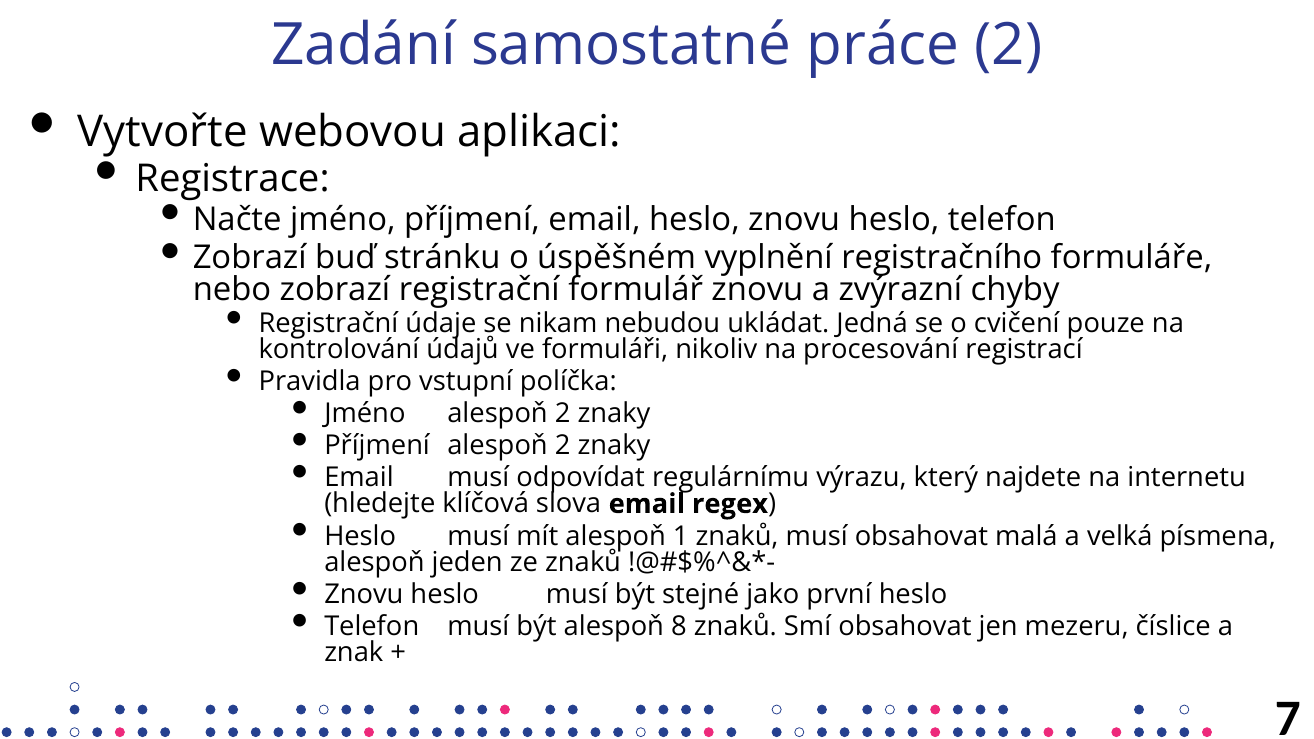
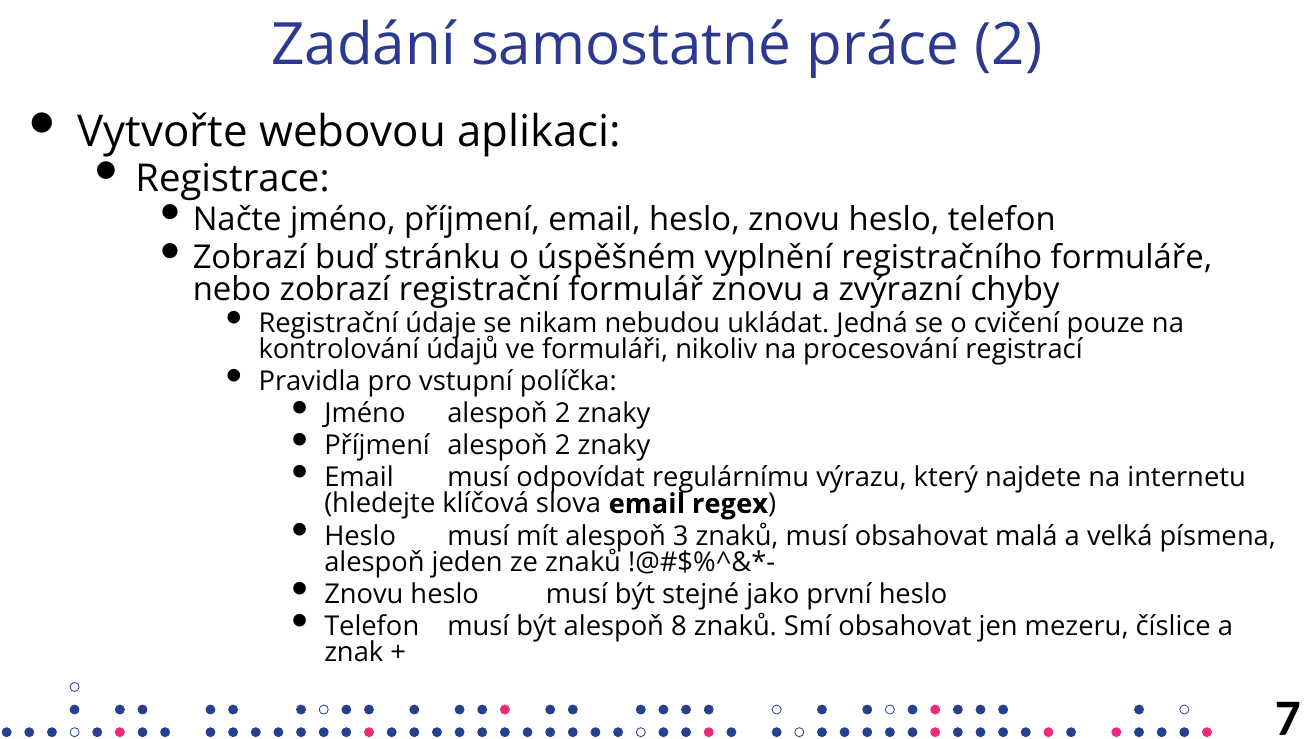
1: 1 -> 3 (681, 536)
